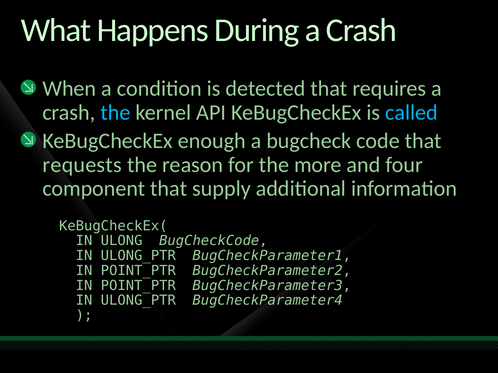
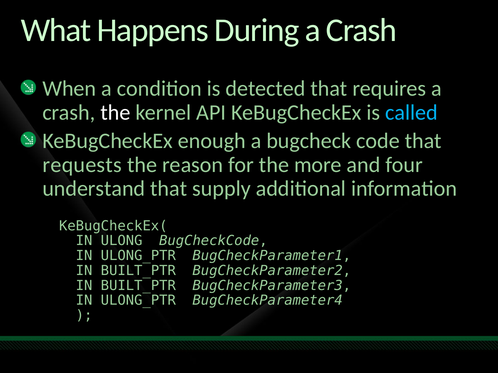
the colour: light blue -> white (115, 113)
component: component -> understand (94, 189)
POINT_PTR: POINT_PTR -> BUILT_PTR (138, 271)
POINT_PTR: POINT_PTR -> BUILT_PTR (138, 286)
